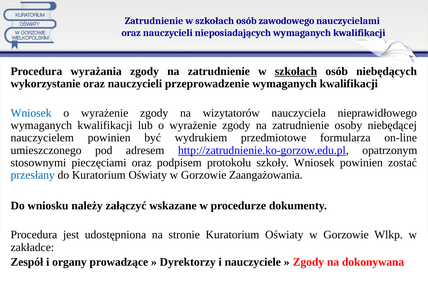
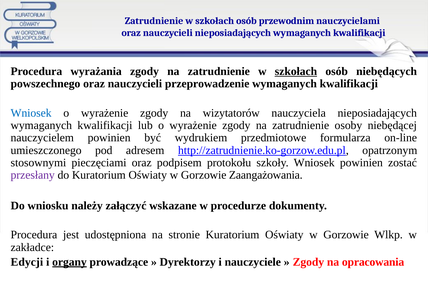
zawodowego: zawodowego -> przewodnim (286, 21)
wykorzystanie: wykorzystanie -> powszechnego (45, 84)
nauczyciela nieprawidłowego: nieprawidłowego -> nieposiadających (377, 113)
przesłany colour: blue -> purple (33, 175)
Zespół: Zespół -> Edycji (27, 262)
organy underline: none -> present (69, 262)
dokonywana: dokonywana -> opracowania (373, 262)
